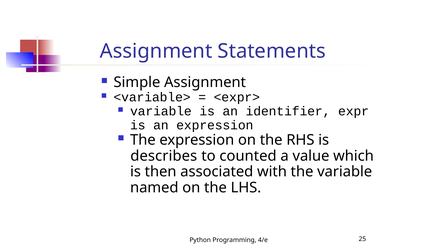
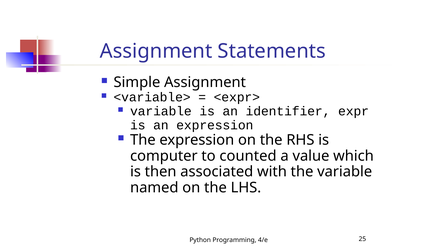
describes: describes -> computer (164, 156)
